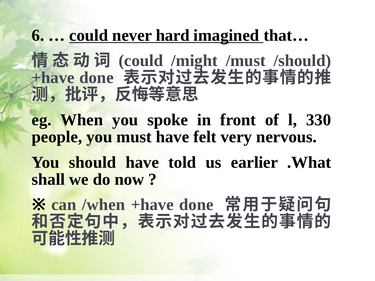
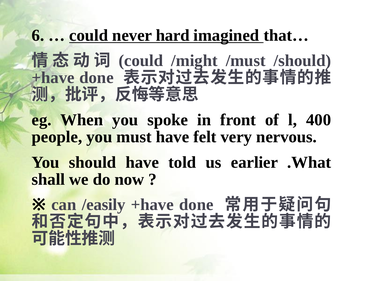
330: 330 -> 400 (319, 120)
/when: /when -> /easily (104, 205)
